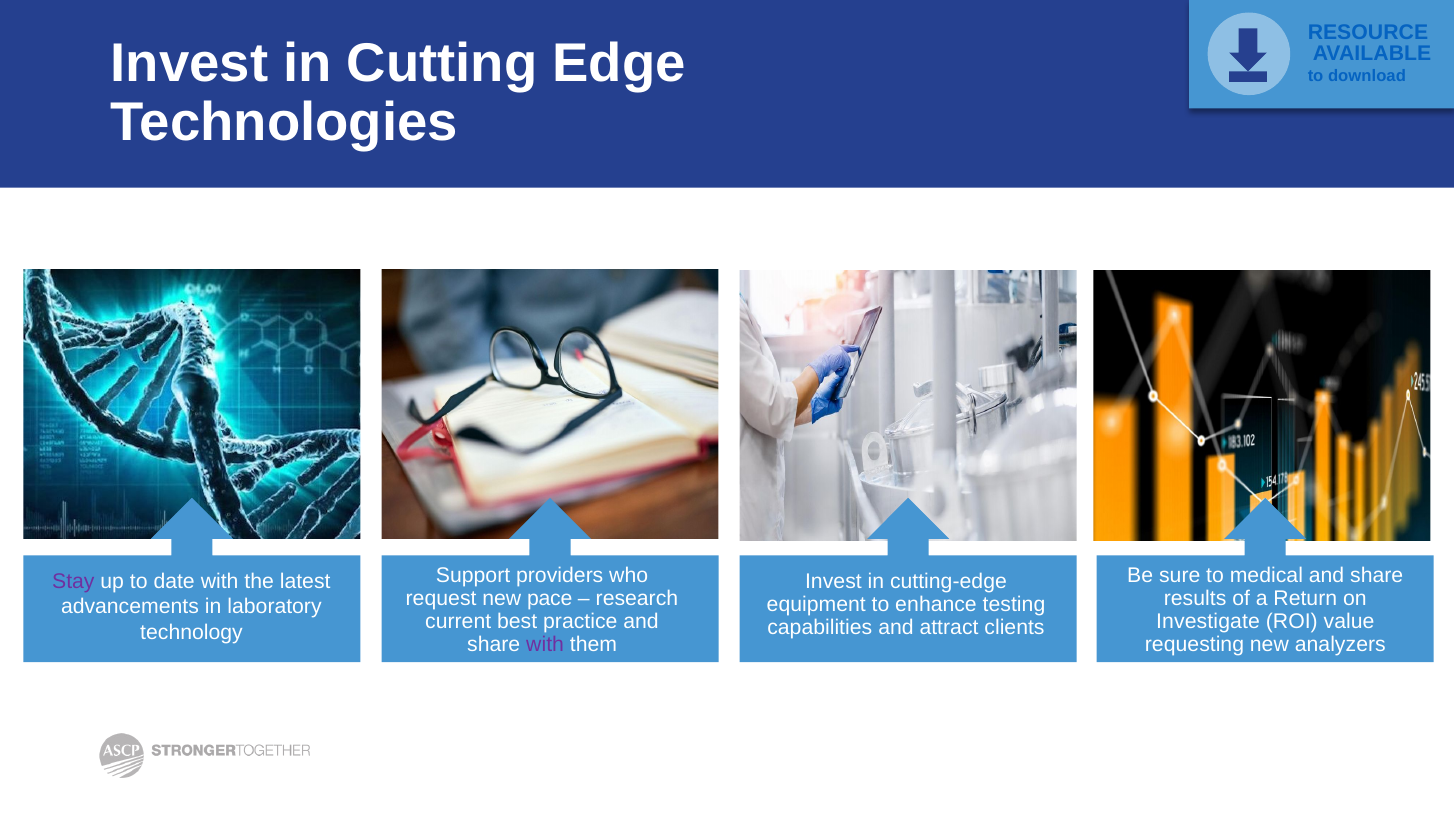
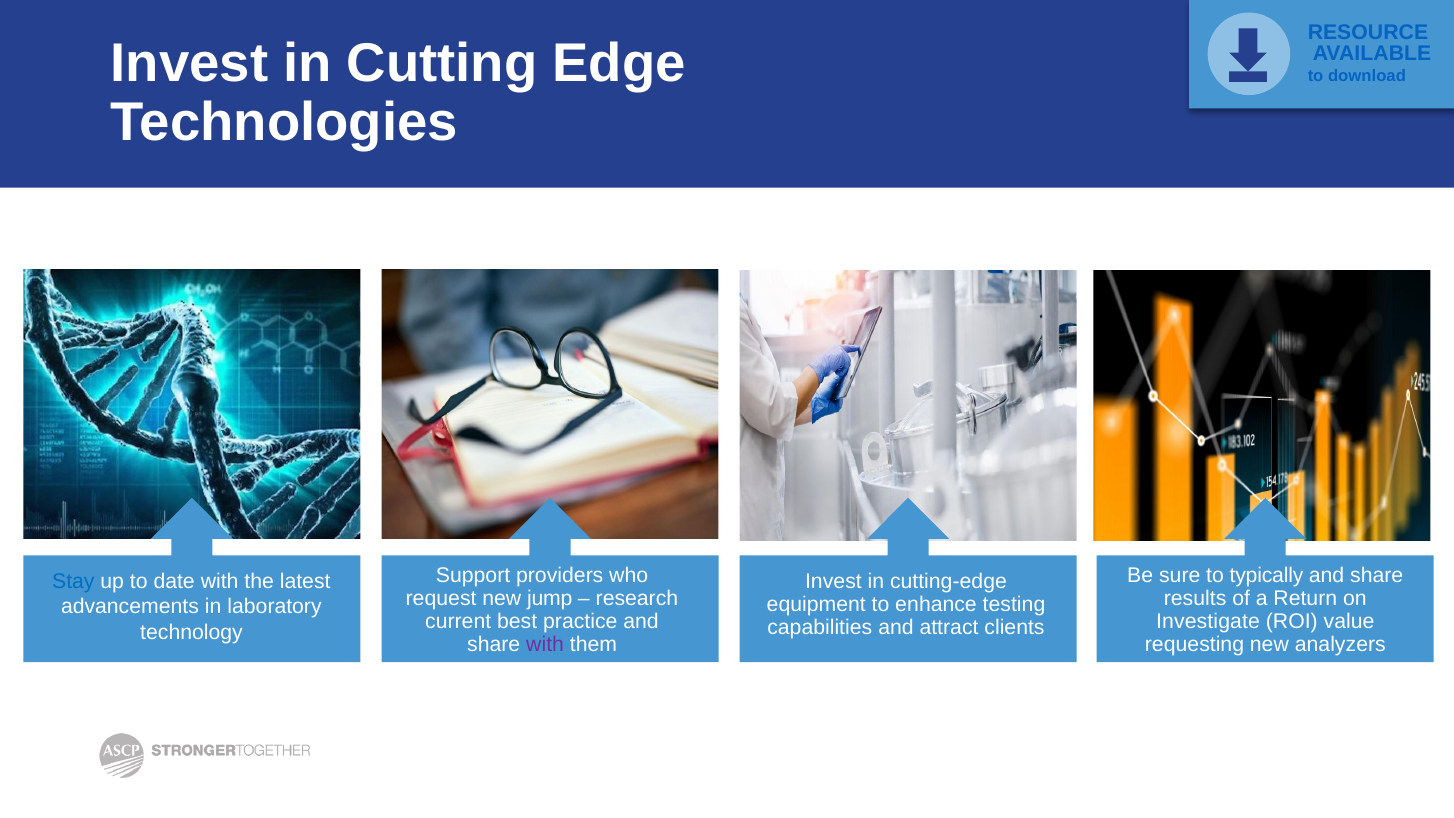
medical: medical -> typically (1267, 575)
Stay colour: purple -> blue (73, 581)
pace: pace -> jump (550, 598)
